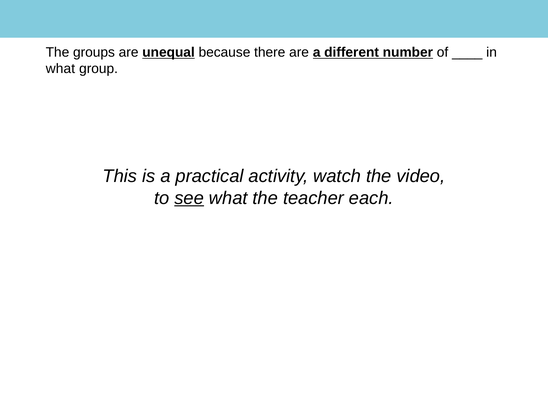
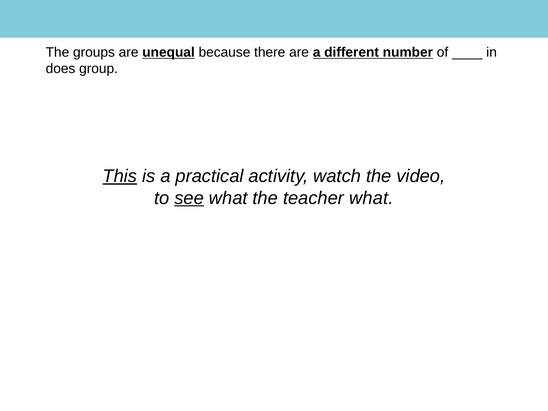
what: what -> does (61, 69)
This underline: none -> present (120, 176)
teacher each: each -> what (371, 198)
